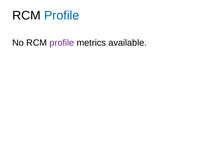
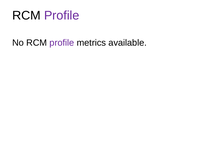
Profile colour: blue -> purple (62, 15)
